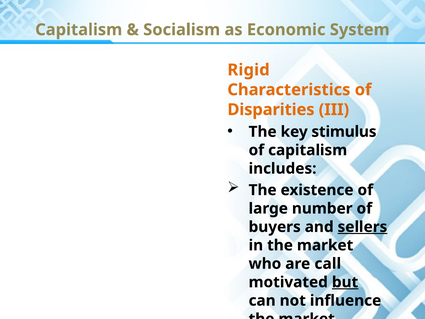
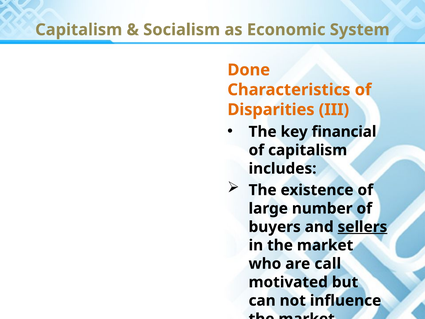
Rigid: Rigid -> Done (249, 70)
stimulus: stimulus -> financial (344, 132)
but underline: present -> none (345, 282)
